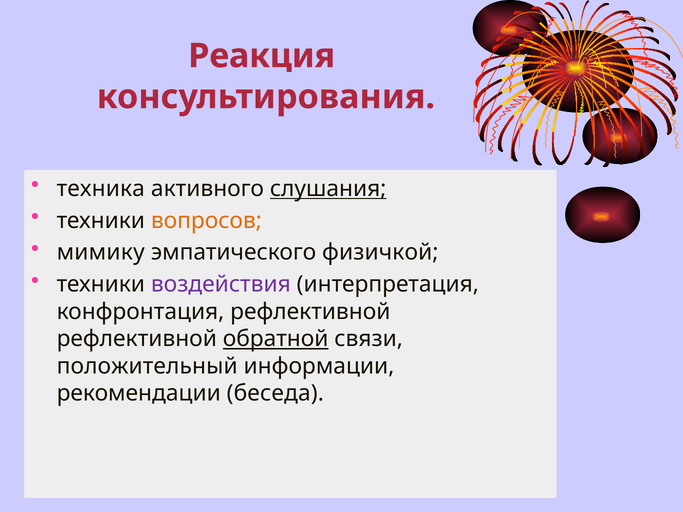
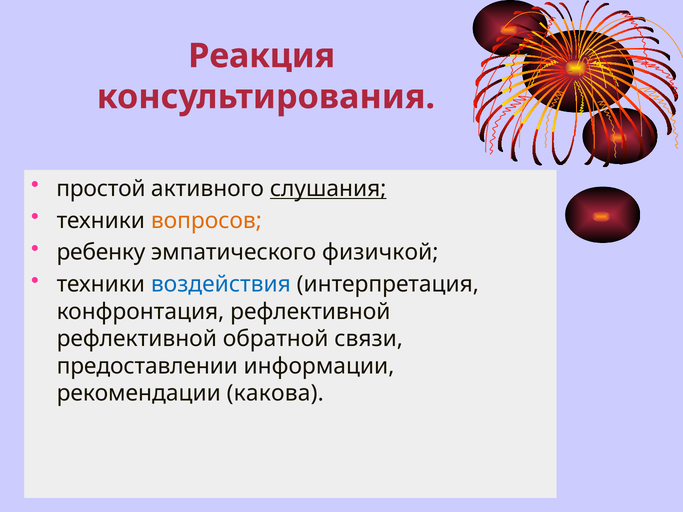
техника: техника -> простой (101, 189)
мимику: мимику -> ребенку (101, 252)
воздействия colour: purple -> blue (221, 284)
обратной underline: present -> none (276, 339)
положительный: положительный -> предоставлении (147, 366)
беседа: беседа -> какова (275, 394)
